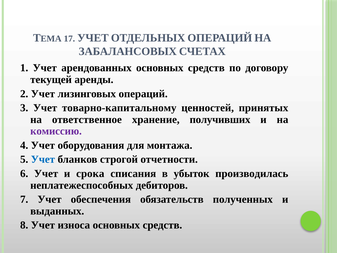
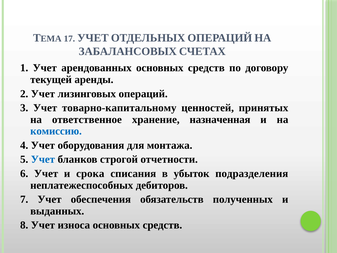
получивших: получивших -> назначенная (220, 119)
комиссию colour: purple -> blue (56, 131)
производилась: производилась -> подразделения (252, 173)
